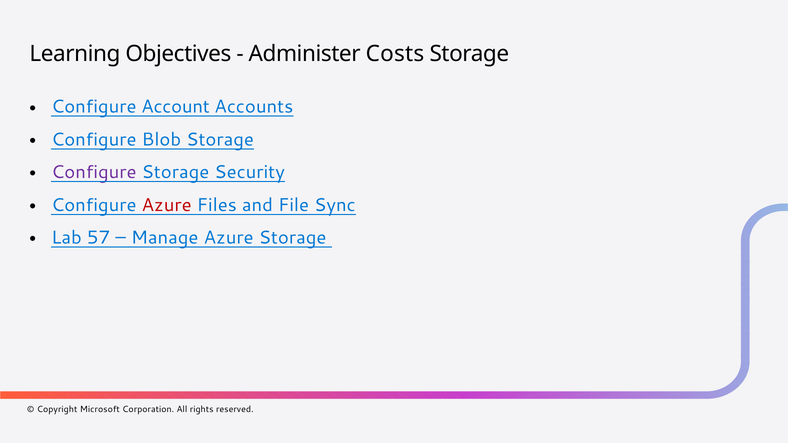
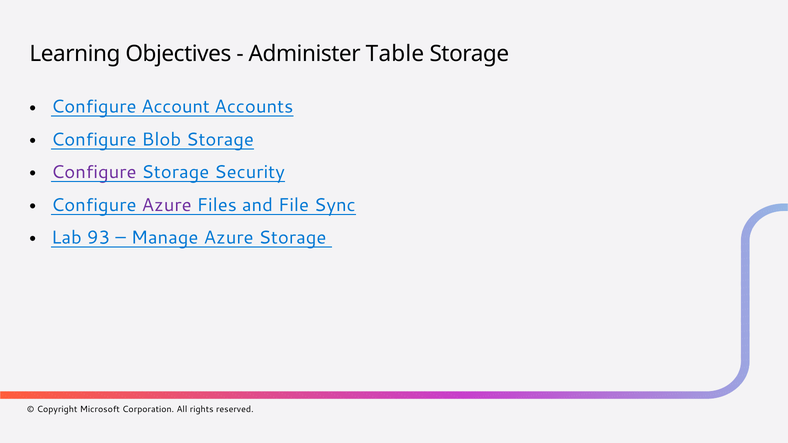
Costs: Costs -> Table (395, 54)
Azure colour: red -> purple (167, 205)
57: 57 -> 93 (99, 238)
